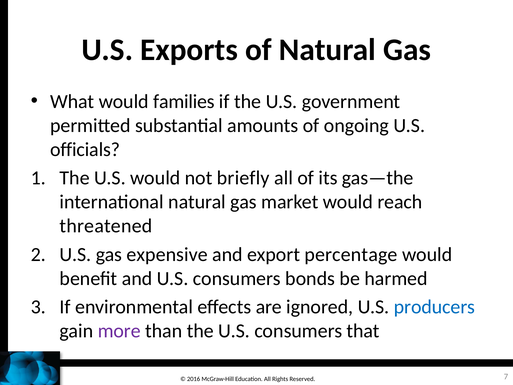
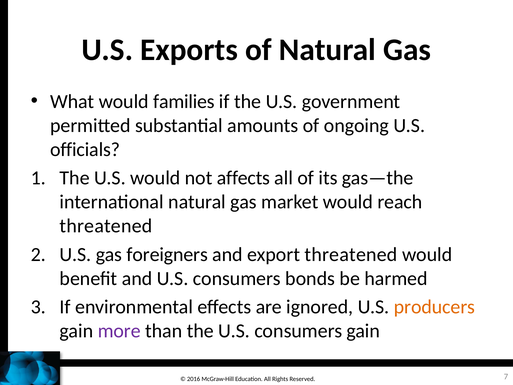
briefly: briefly -> affects (243, 178)
expensive: expensive -> foreigners (167, 254)
export percentage: percentage -> threatened (351, 254)
producers colour: blue -> orange (434, 307)
consumers that: that -> gain (363, 331)
